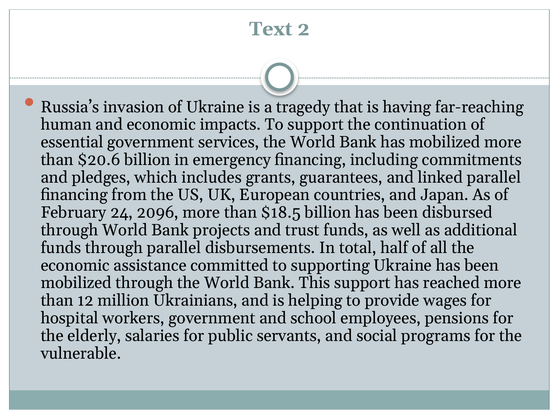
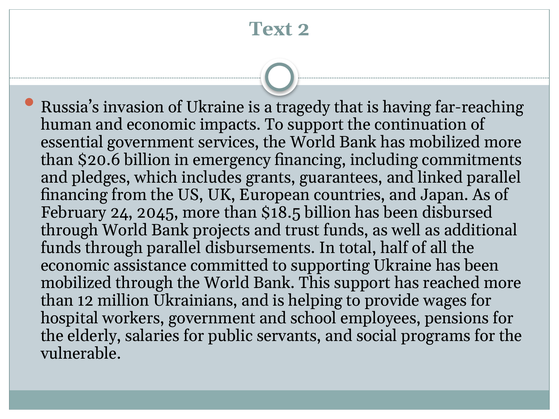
2096: 2096 -> 2045 (158, 213)
